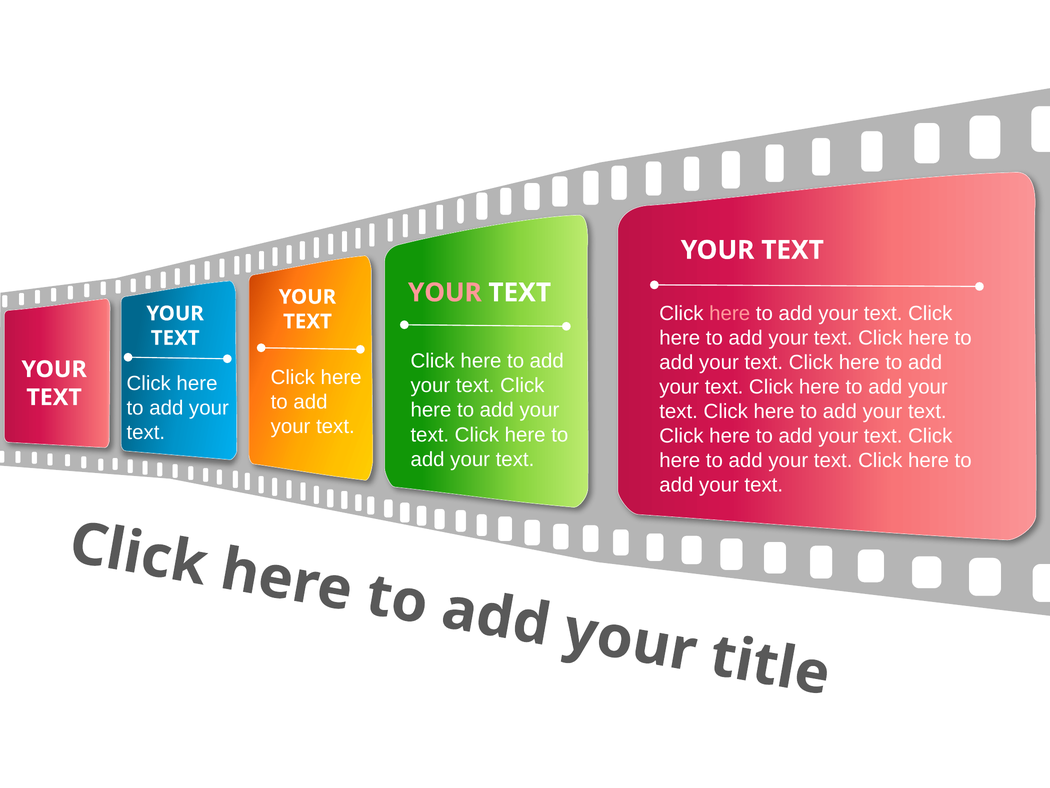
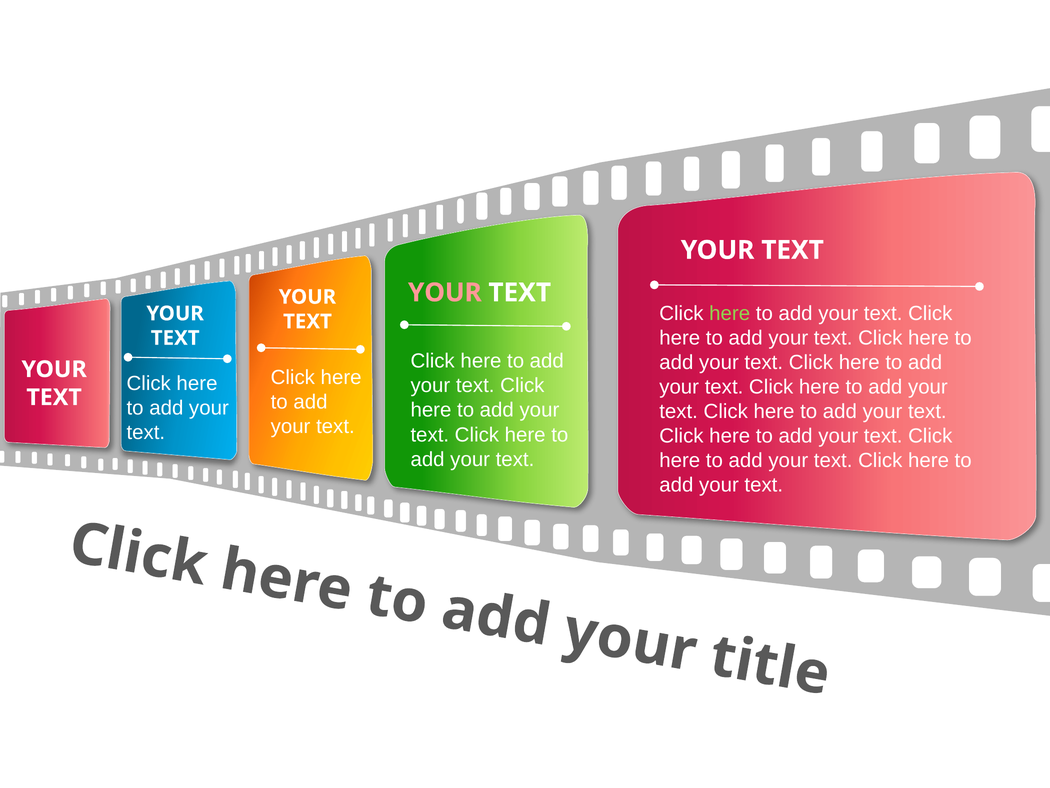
here colour: pink -> light green (730, 313)
